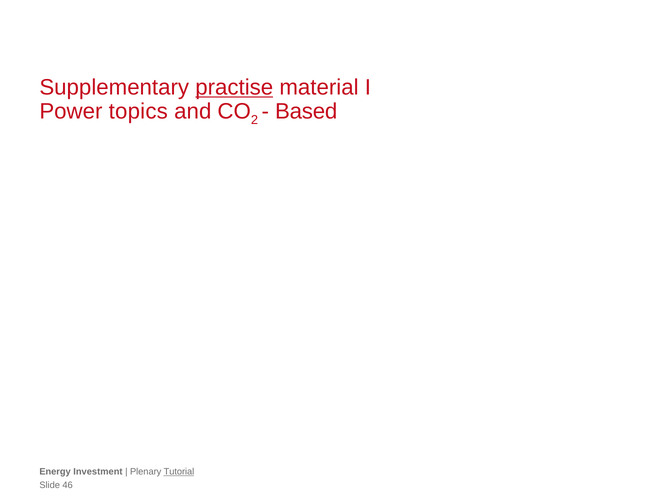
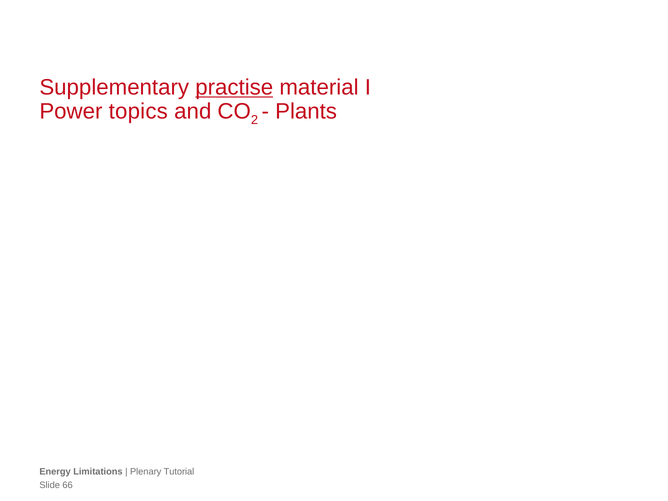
Based: Based -> Plants (306, 111)
Investment: Investment -> Limitations (98, 472)
Tutorial underline: present -> none (179, 472)
46: 46 -> 66 (68, 485)
